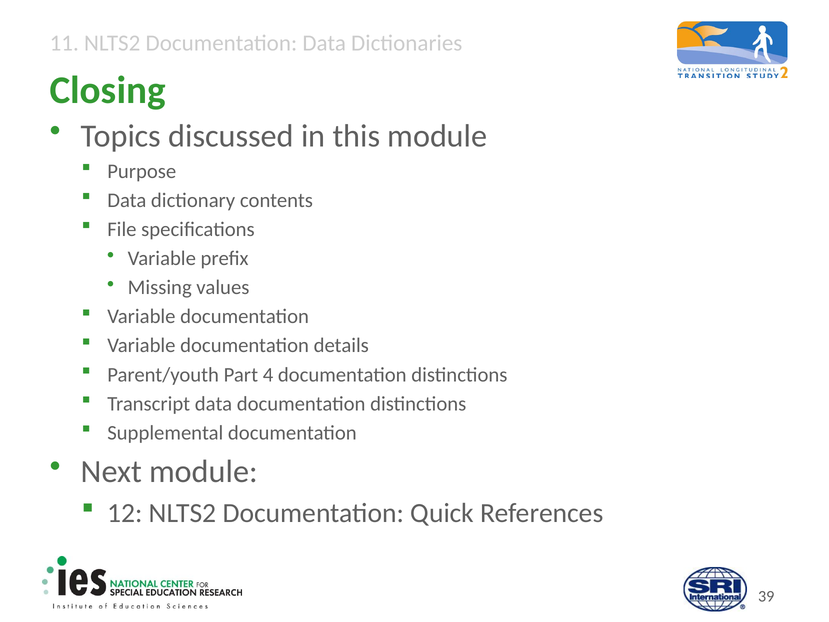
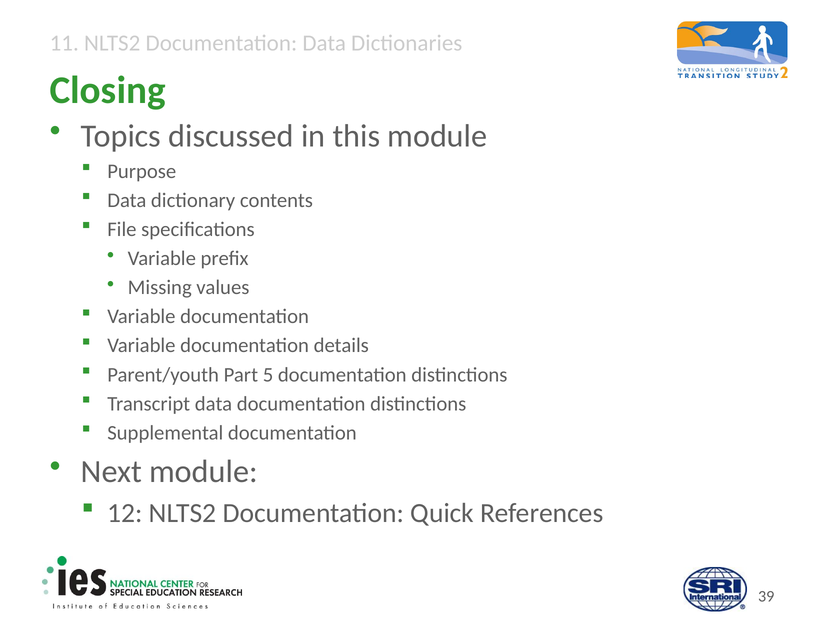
4: 4 -> 5 (268, 375)
